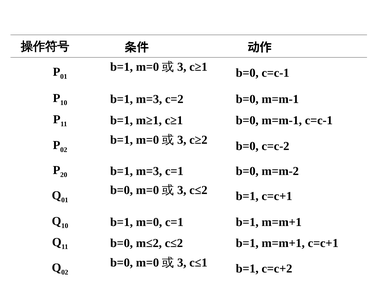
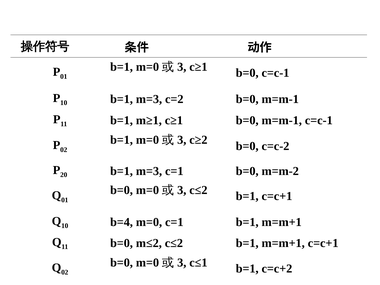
b=1: b=1 -> b=4 (122, 222)
